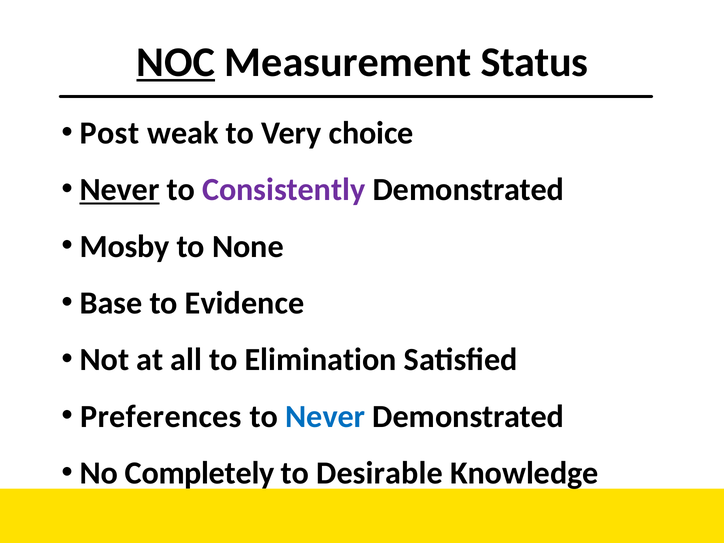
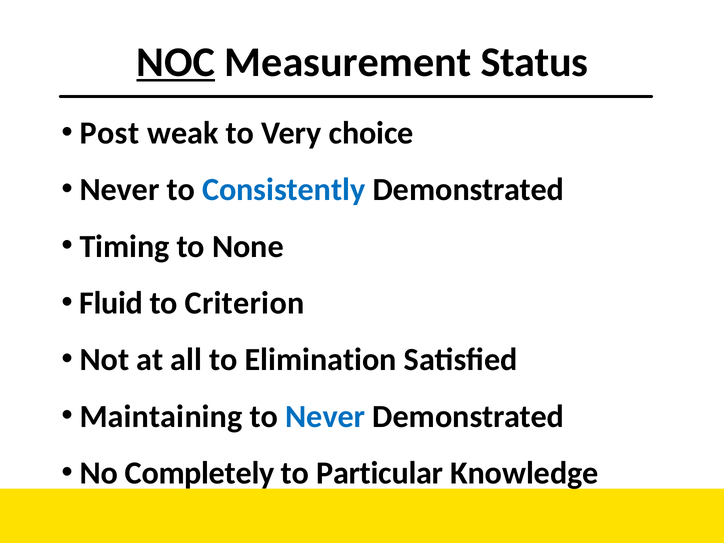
Never underline: present -> none (120, 190)
Consistently colour: purple -> blue (284, 190)
Mosby: Mosby -> Timing (125, 247)
Base: Base -> Fluid (111, 303)
Evidence: Evidence -> Criterion (245, 303)
Preferences: Preferences -> Maintaining (161, 416)
Desirable: Desirable -> Particular (380, 473)
